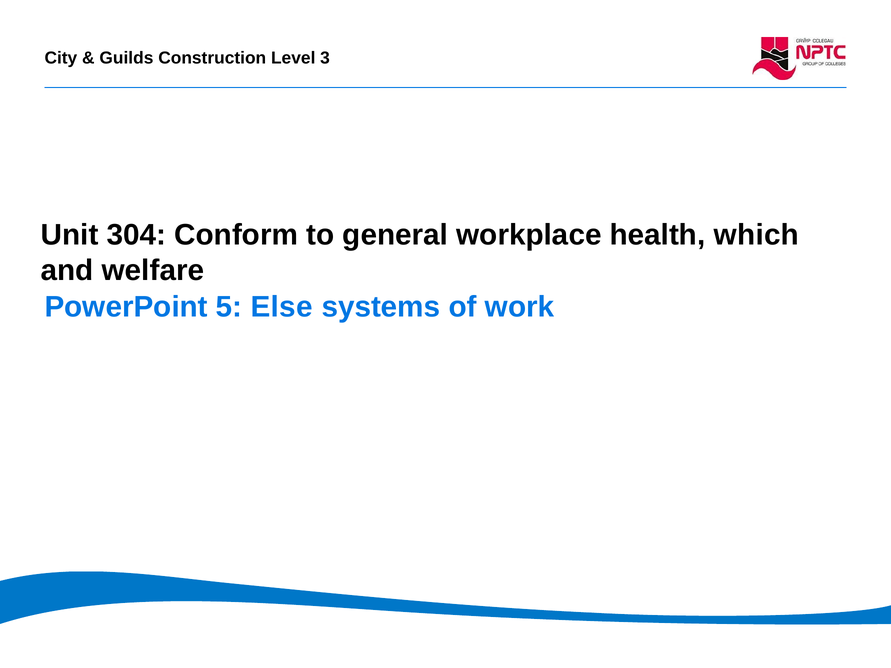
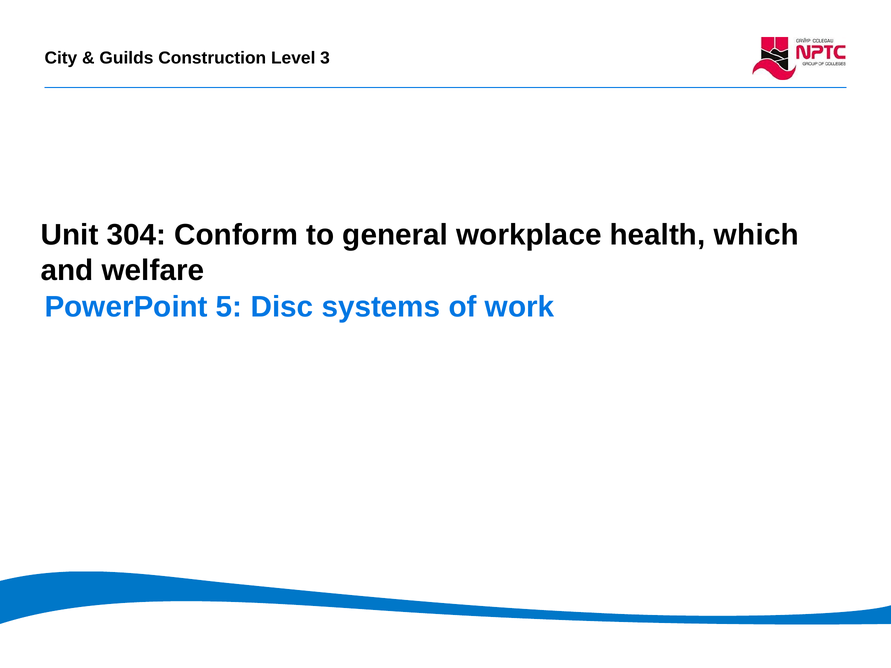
Else: Else -> Disc (282, 307)
